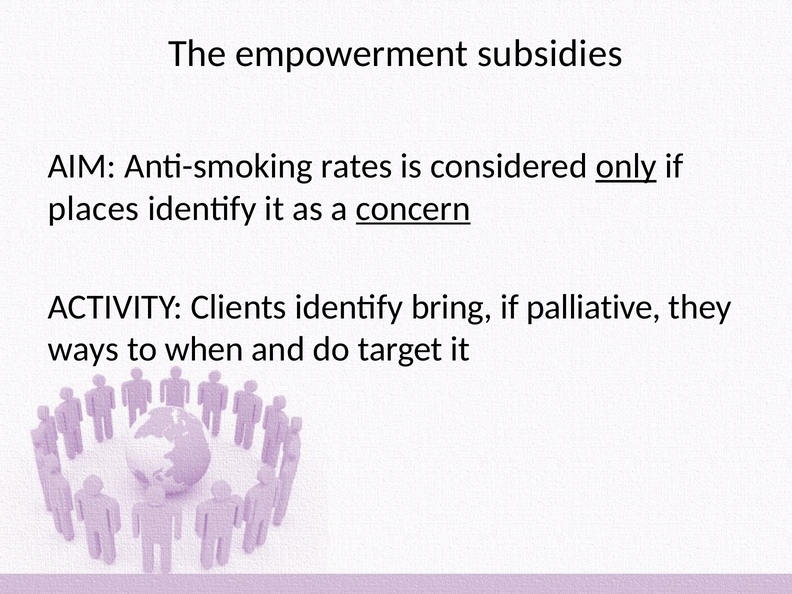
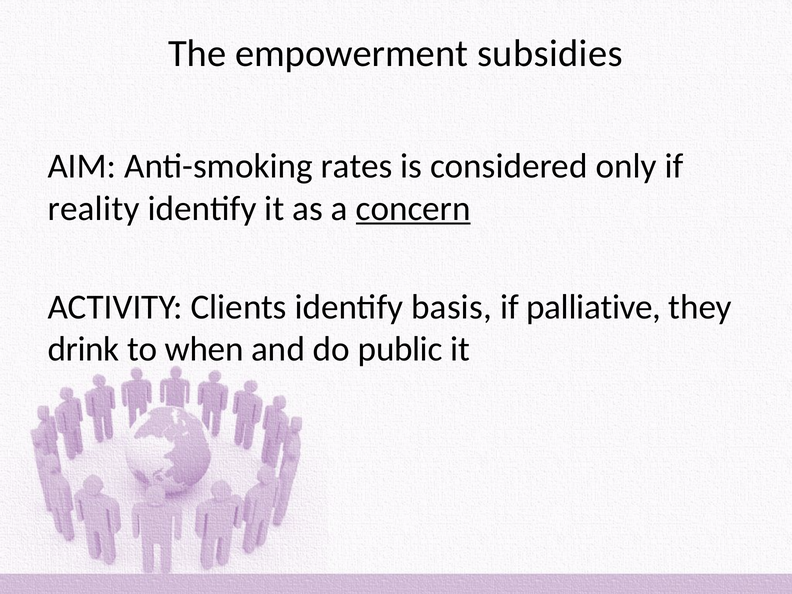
only underline: present -> none (626, 166)
places: places -> reality (94, 208)
bring: bring -> basis (452, 307)
ways: ways -> drink (83, 349)
target: target -> public (400, 349)
